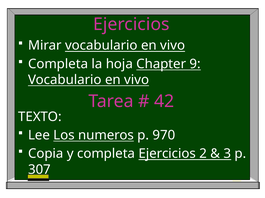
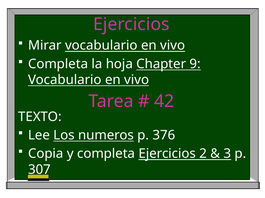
970: 970 -> 376 (164, 136)
